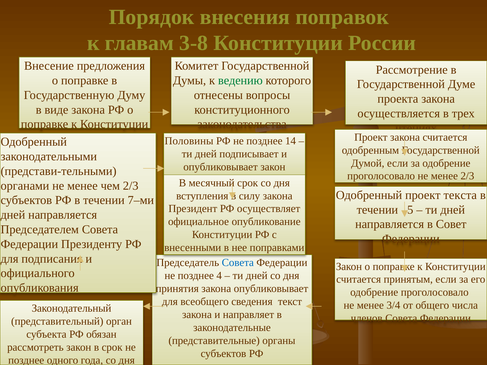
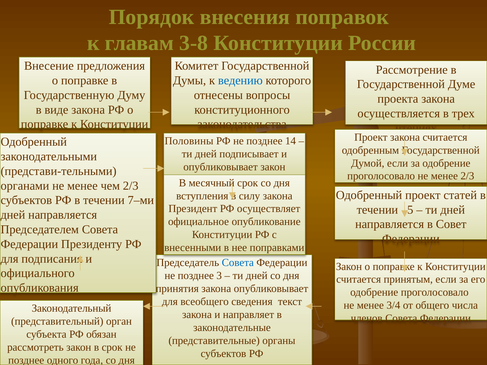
ведению colour: green -> blue (240, 81)
текста: текста -> статей (460, 195)
4: 4 -> 3 (219, 276)
